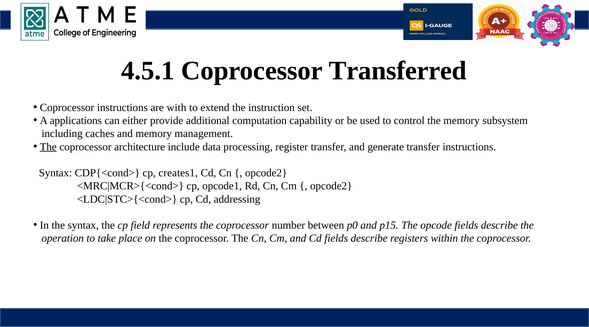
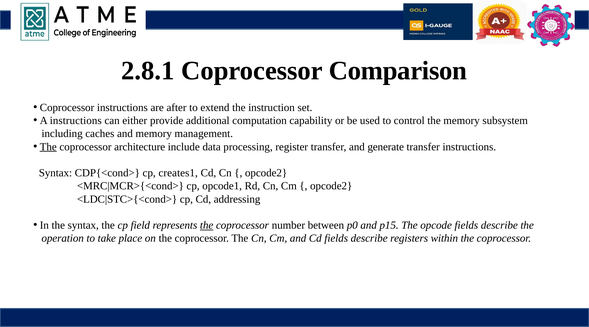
4.5.1: 4.5.1 -> 2.8.1 (148, 71)
Transferred: Transferred -> Comparison (398, 71)
with: with -> after (177, 108)
A applications: applications -> instructions (76, 121)
the underline: none -> present (207, 225)
